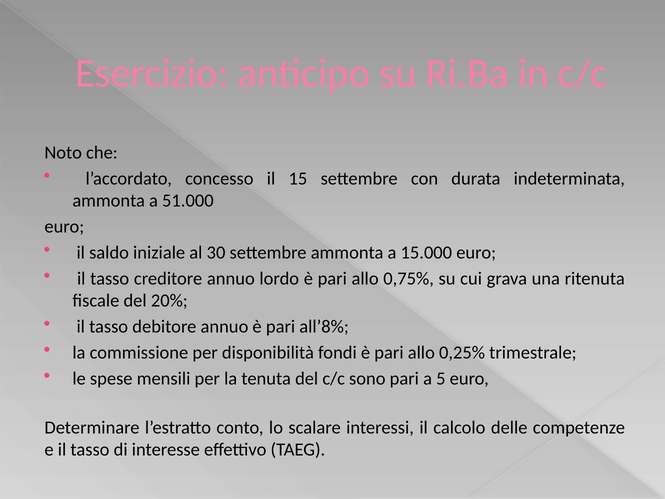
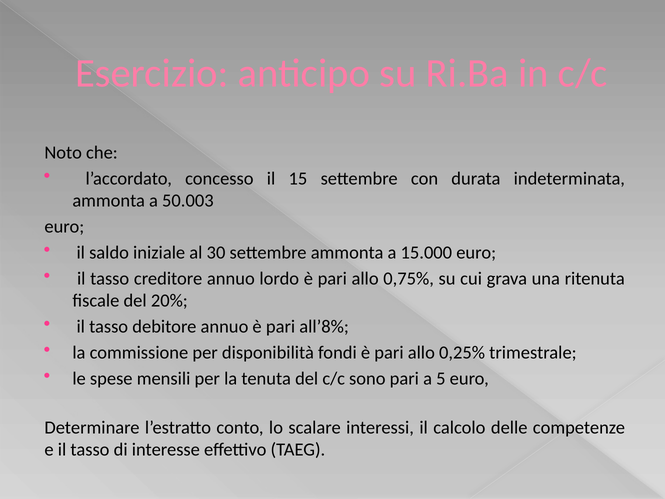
51.000: 51.000 -> 50.003 (188, 201)
